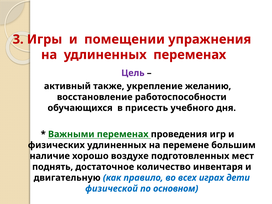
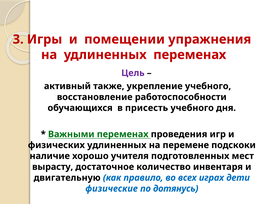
укрепление желанию: желанию -> учебного (208, 86)
большим: большим -> подскоки (233, 145)
воздухе: воздухе -> учителя (130, 156)
поднять: поднять -> вырасту (53, 167)
физической: физической -> физические (112, 189)
основном: основном -> дотянусь (176, 189)
